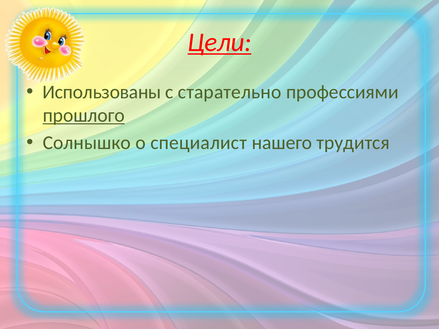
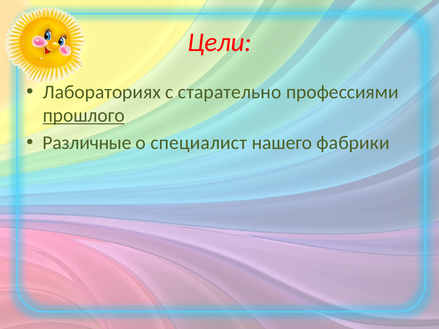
Цели underline: present -> none (220, 42)
Использованы: Использованы -> Лабораториях (102, 92)
Солнышко: Солнышко -> Различные (87, 143)
трудится: трудится -> фабрики (353, 143)
